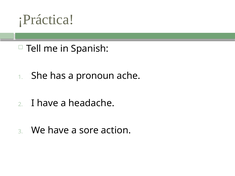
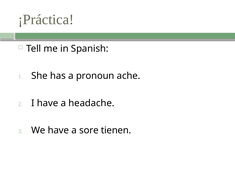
action: action -> tienen (116, 131)
